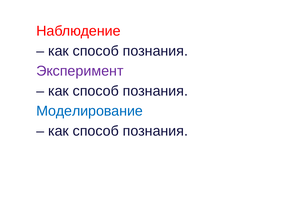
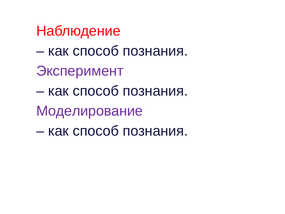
Моделирование colour: blue -> purple (90, 111)
